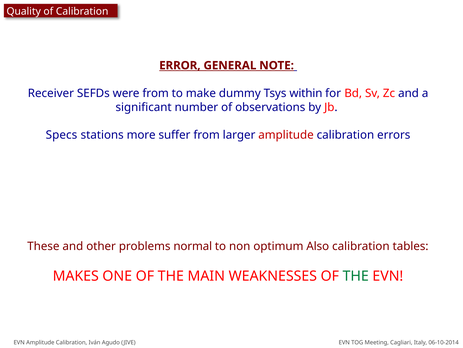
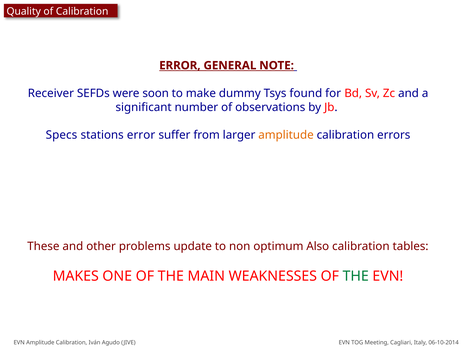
were from: from -> soon (156, 93)
within: within -> found (306, 93)
stations more: more -> error (141, 135)
amplitude colour: red -> orange (286, 135)
normal: normal -> update (193, 246)
